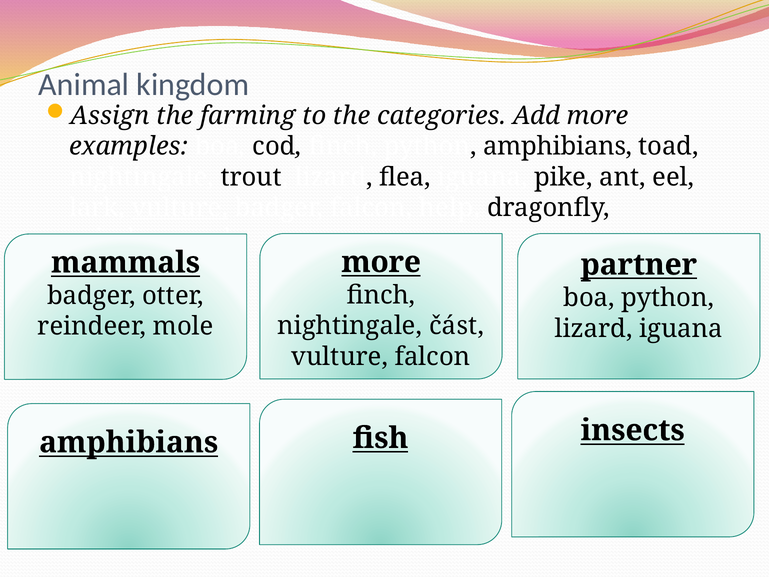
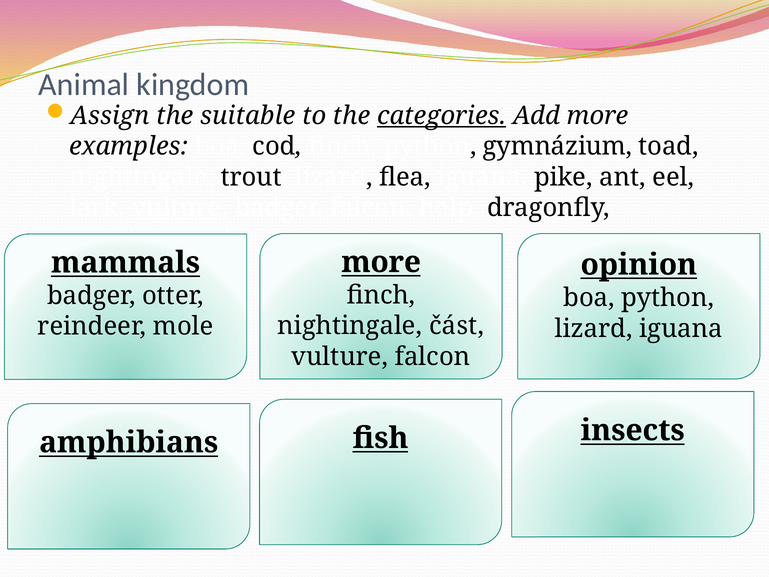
farming: farming -> suitable (248, 116)
categories underline: none -> present (442, 116)
python amphibians: amphibians -> gymnázium (558, 146)
partner: partner -> opinion (639, 265)
